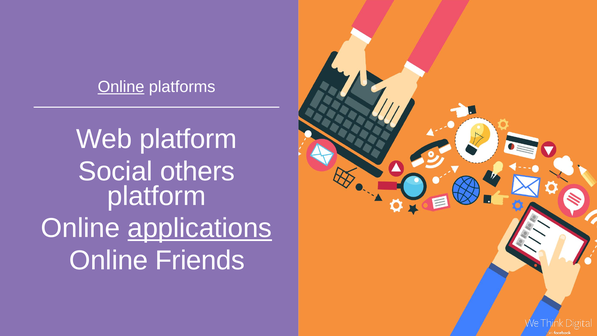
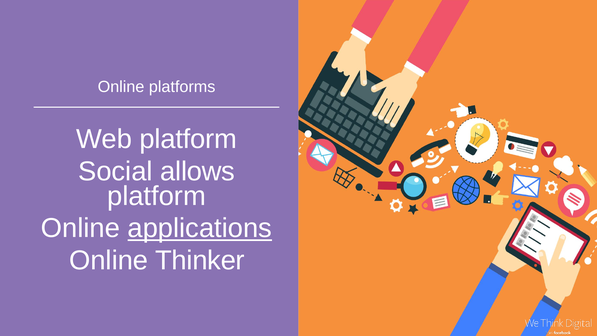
Online underline: present -> none (121, 87)
others: others -> allows (198, 171)
Friends: Friends -> Thinker (200, 260)
